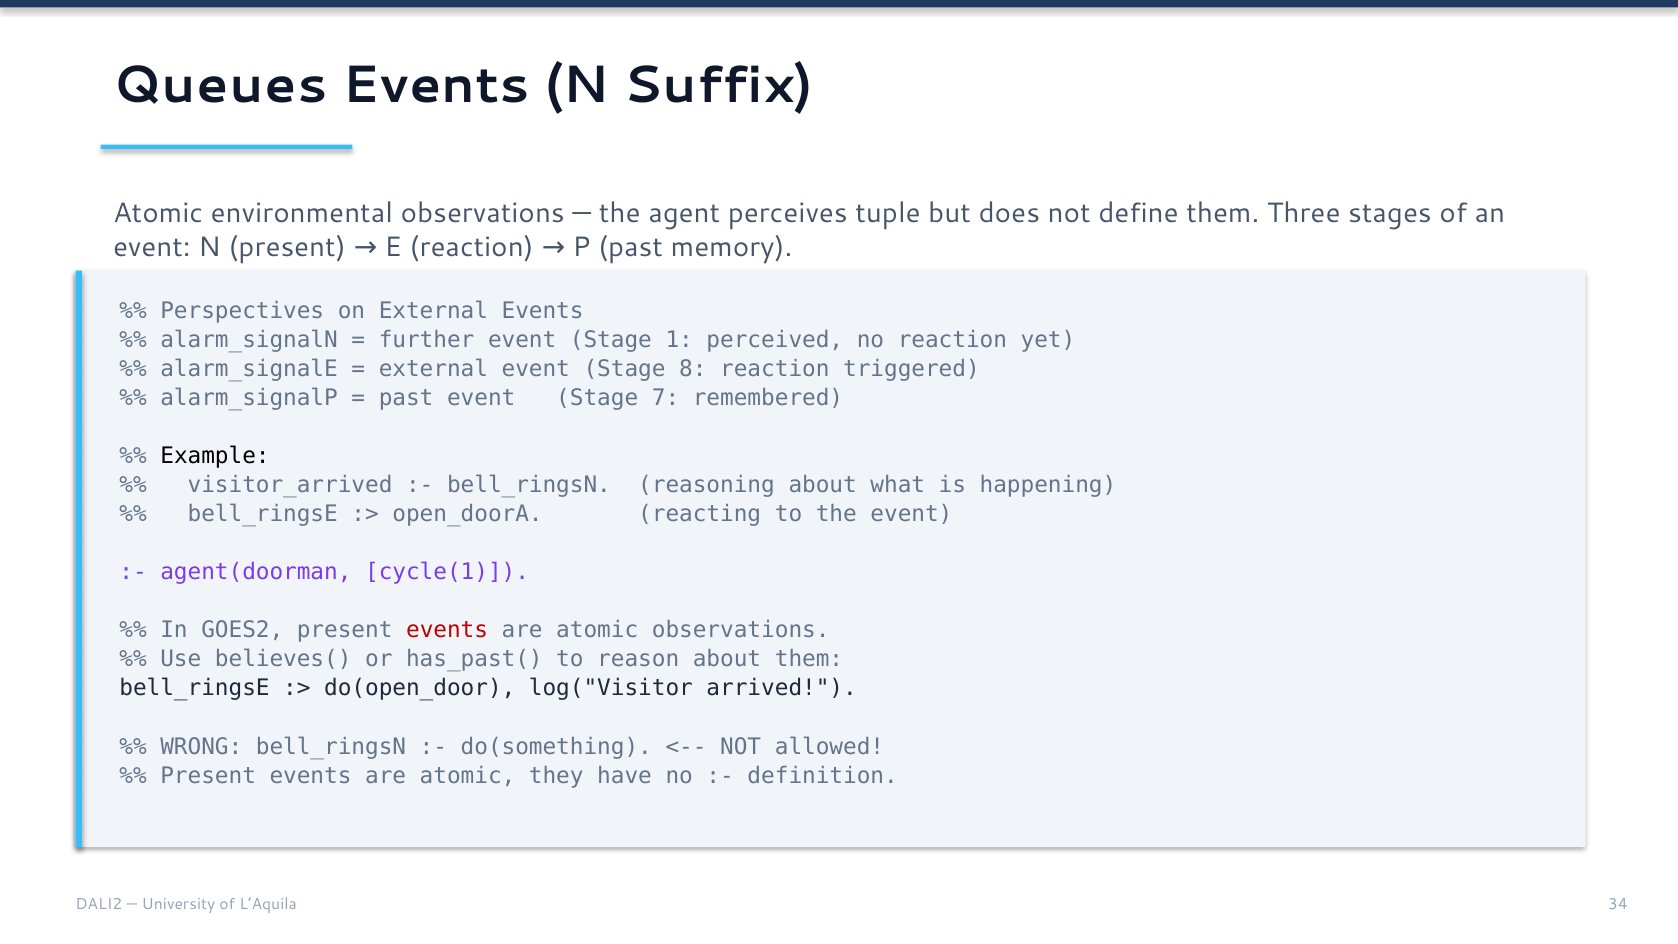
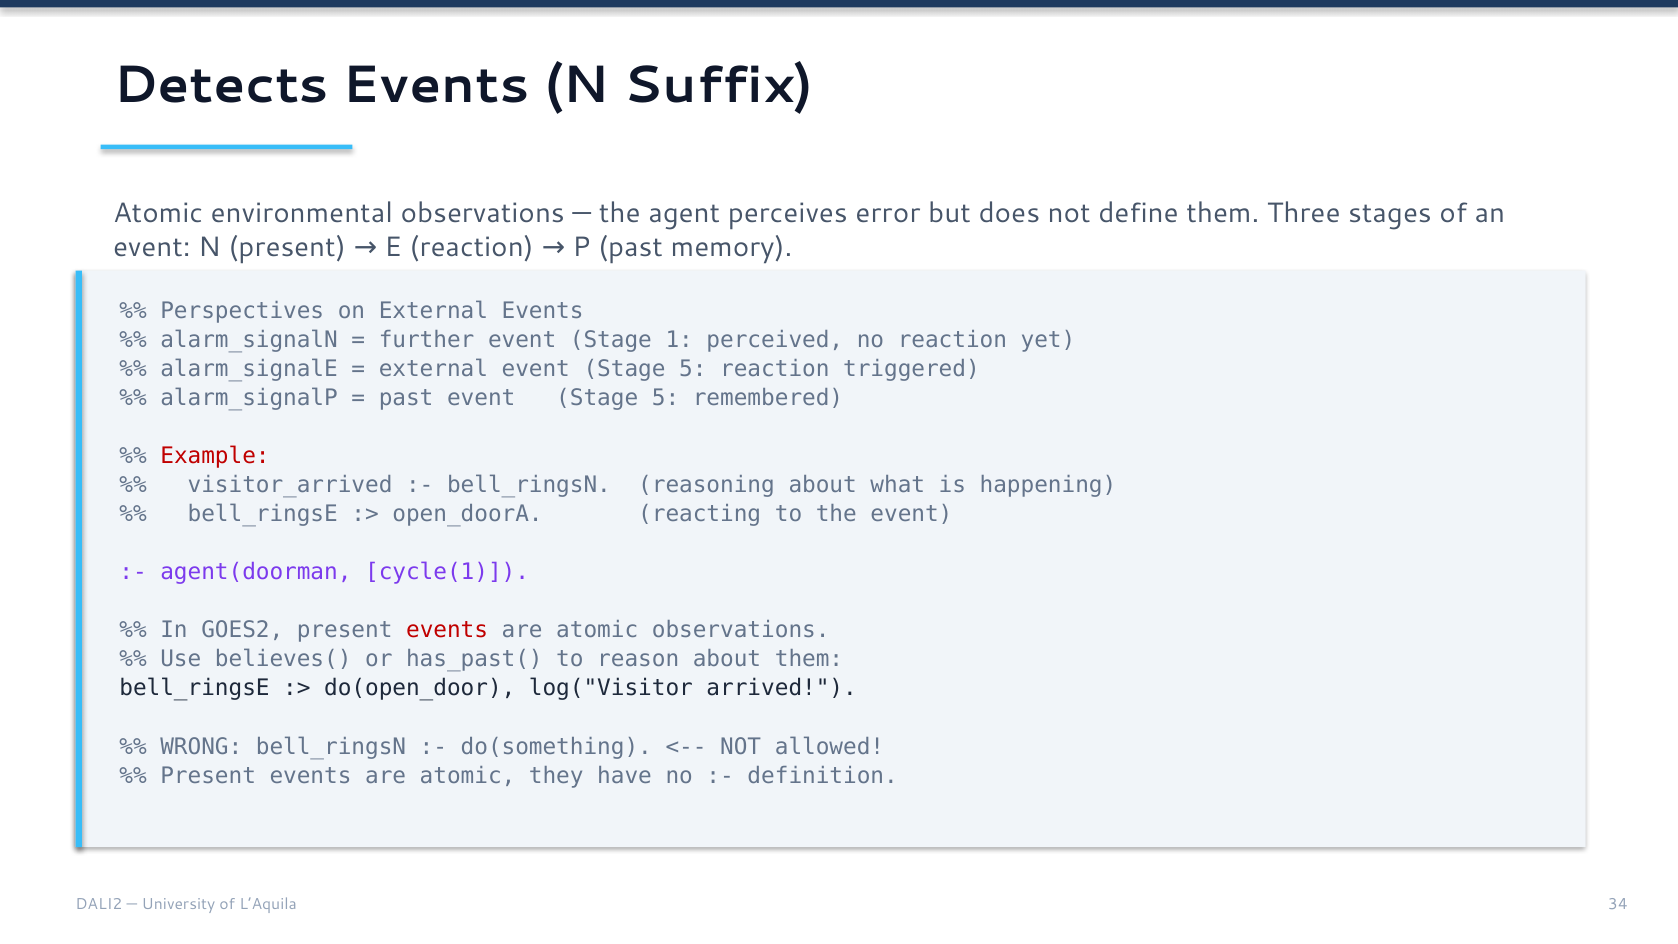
Queues: Queues -> Detects (221, 85)
tuple: tuple -> error (888, 214)
external event Stage 8: 8 -> 5 (693, 369)
past event Stage 7: 7 -> 5 (666, 398)
Example colour: black -> red (215, 456)
